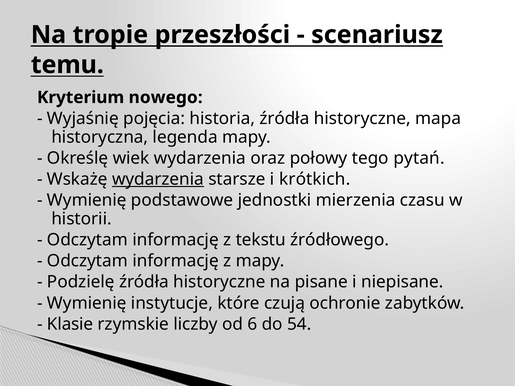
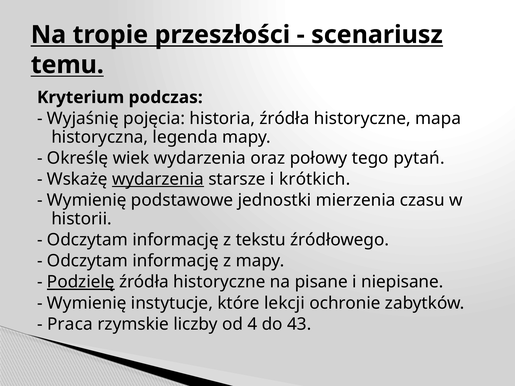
nowego: nowego -> podczas (166, 97)
Podzielę underline: none -> present (81, 282)
czują: czują -> lekcji (284, 303)
Klasie: Klasie -> Praca (70, 324)
6: 6 -> 4 (252, 324)
54: 54 -> 43 (299, 324)
